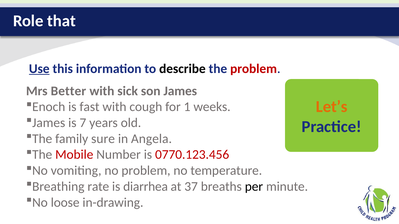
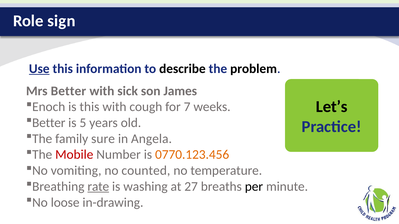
that: that -> sign (61, 21)
problem colour: red -> black (254, 69)
is fast: fast -> this (89, 107)
1: 1 -> 7 (187, 107)
Let’s colour: orange -> black (332, 107)
James: James -> Better (49, 123)
7: 7 -> 5 (83, 123)
0770.123.456 colour: red -> orange (192, 155)
no problem: problem -> counted (146, 171)
rate underline: none -> present (98, 187)
diarrhea: diarrhea -> washing (145, 187)
37: 37 -> 27 (191, 187)
